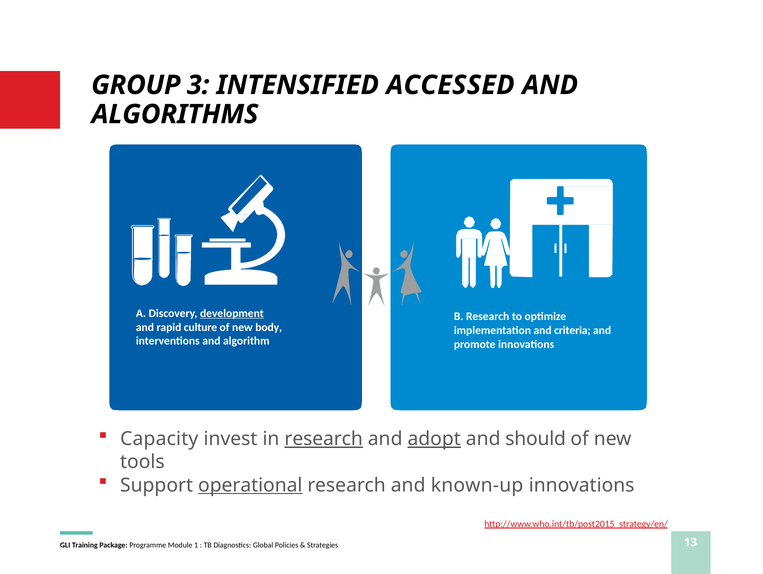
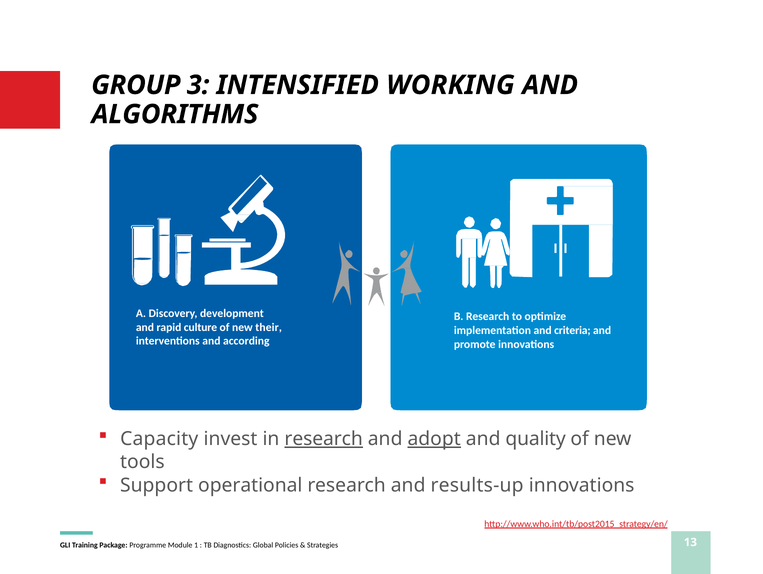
ACCESSED: ACCESSED -> WORKING (450, 85)
development underline: present -> none (232, 313)
body: body -> their (269, 327)
algorithm: algorithm -> according (246, 341)
should: should -> quality (536, 439)
operational underline: present -> none (250, 485)
known-up: known-up -> results-up (477, 485)
